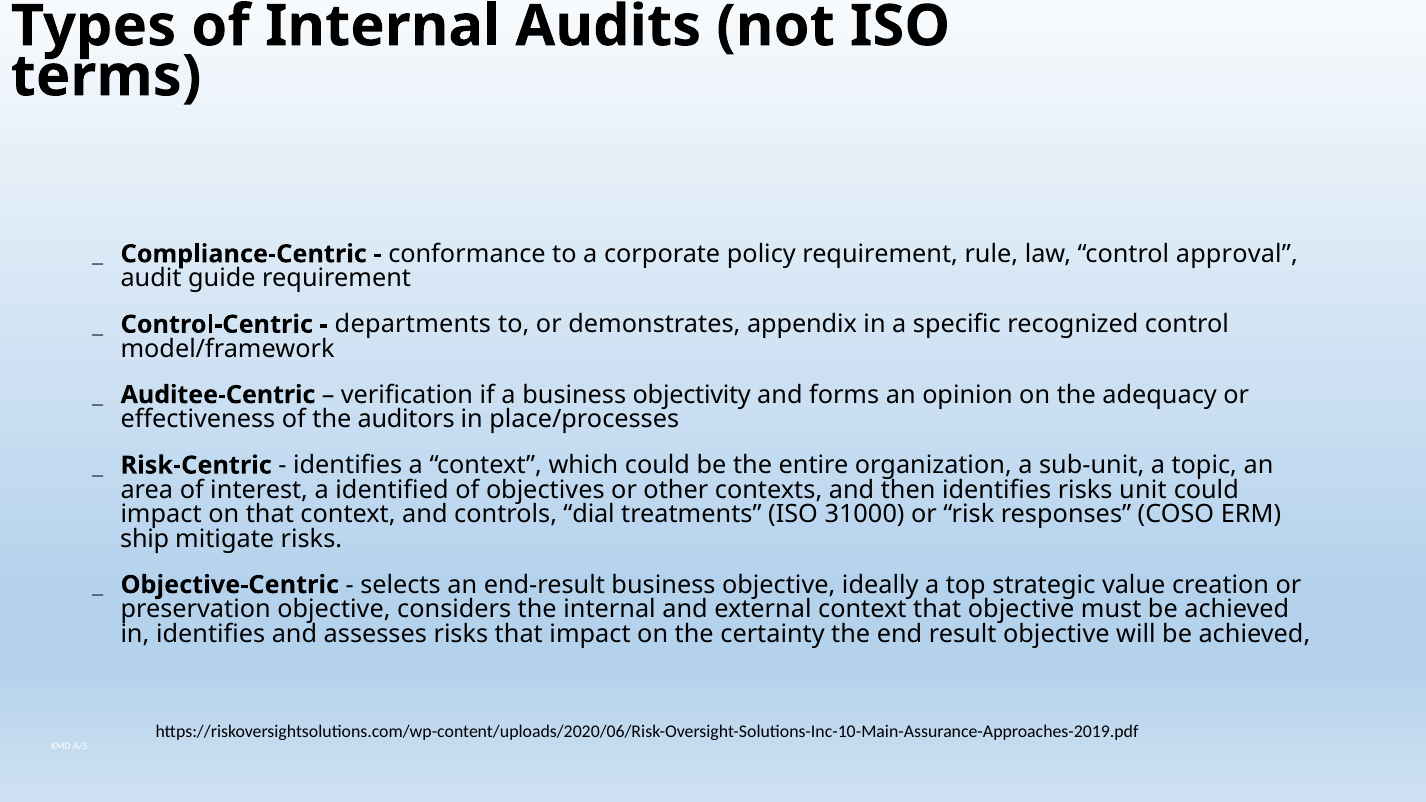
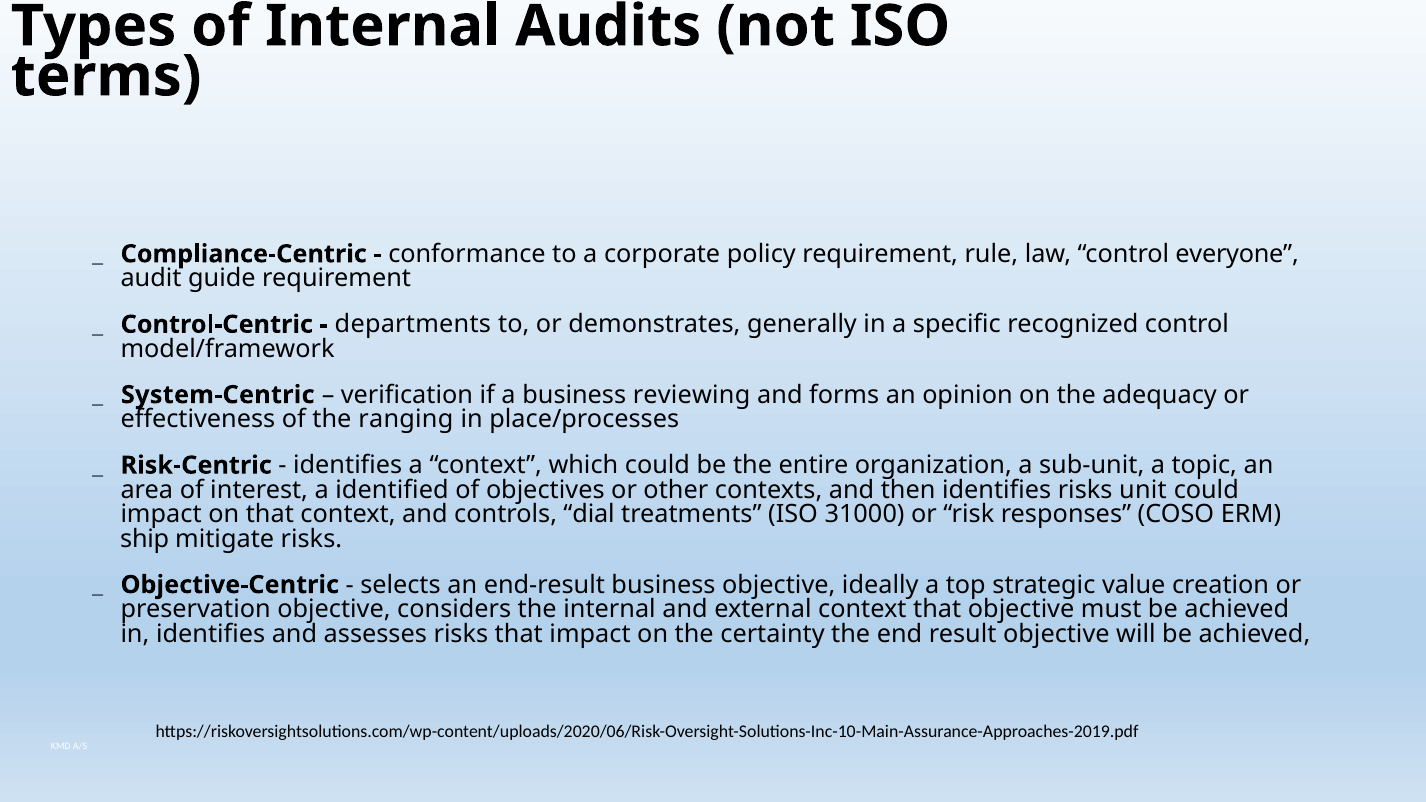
approval: approval -> everyone (1237, 254)
appendix: appendix -> generally (802, 324)
Auditee-Centric: Auditee-Centric -> System-Centric (218, 395)
objectivity: objectivity -> reviewing (692, 395)
auditors: auditors -> ranging (406, 419)
